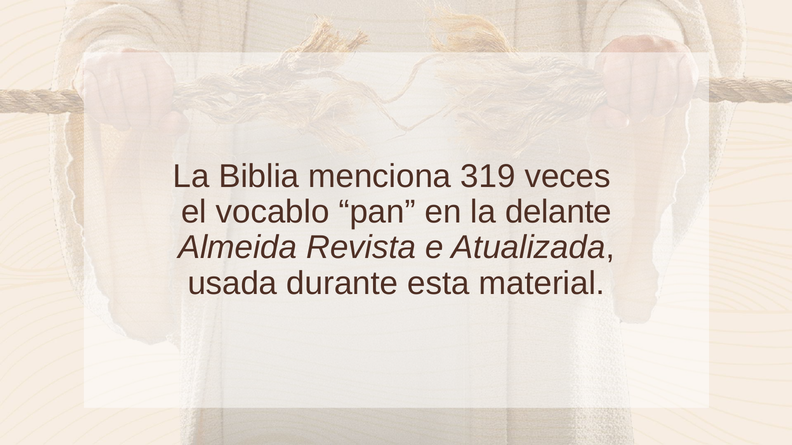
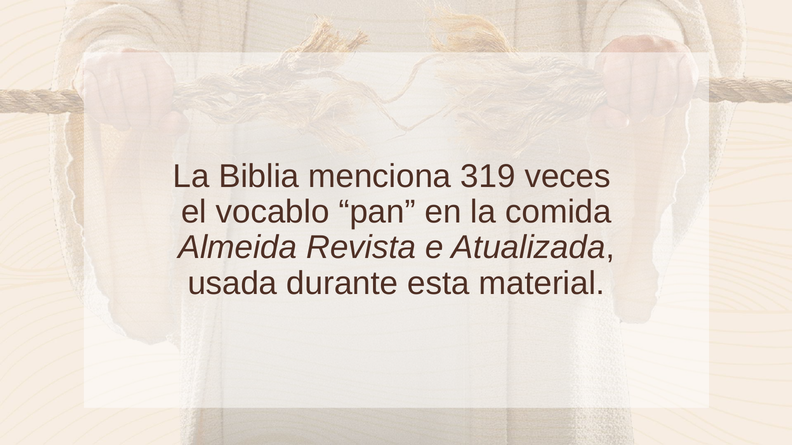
delante: delante -> comida (558, 212)
